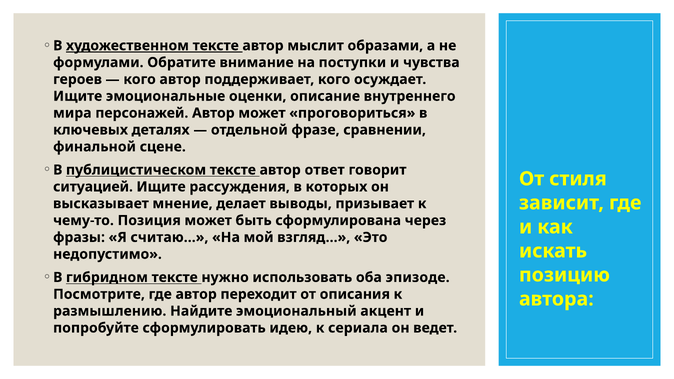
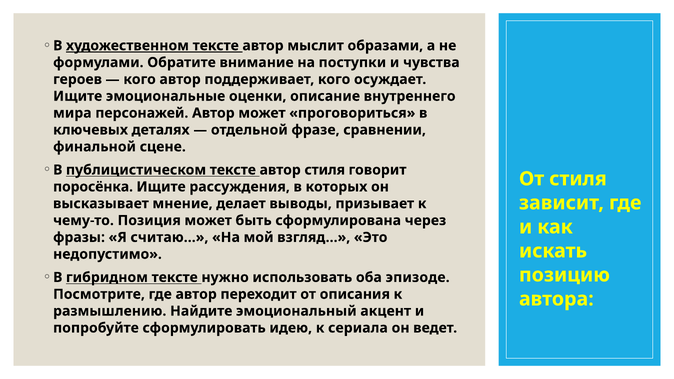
автор ответ: ответ -> стиля (325, 170)
ситуацией: ситуацией -> поросёнка (93, 187)
